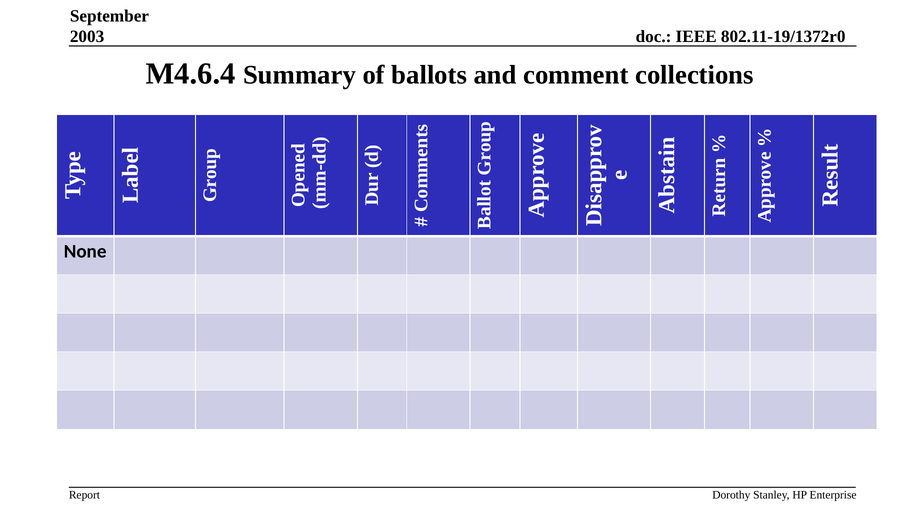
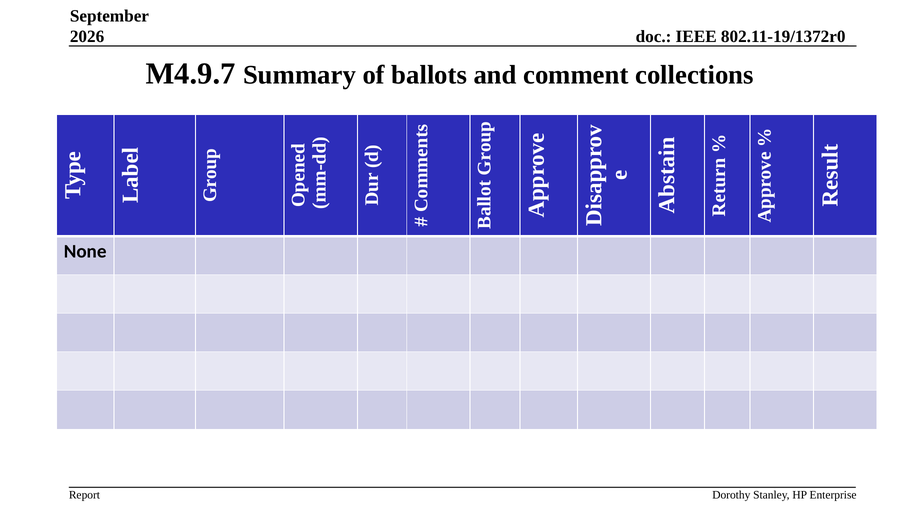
2003: 2003 -> 2026 (87, 37)
M4.6.4: M4.6.4 -> M4.9.7 (190, 74)
